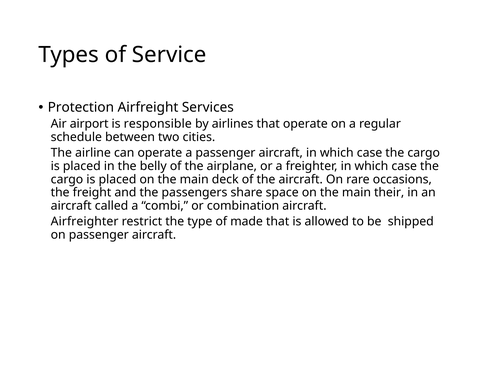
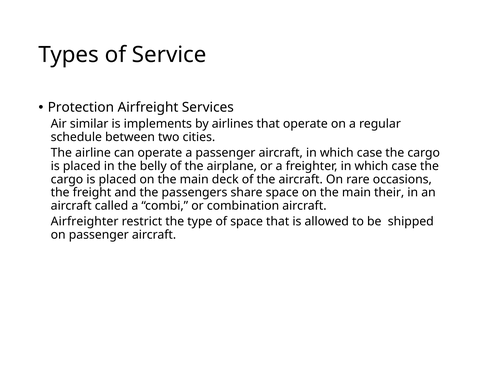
airport: airport -> similar (89, 124)
responsible: responsible -> implements (158, 124)
of made: made -> space (247, 221)
